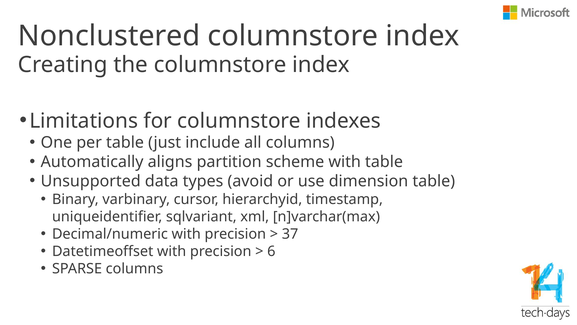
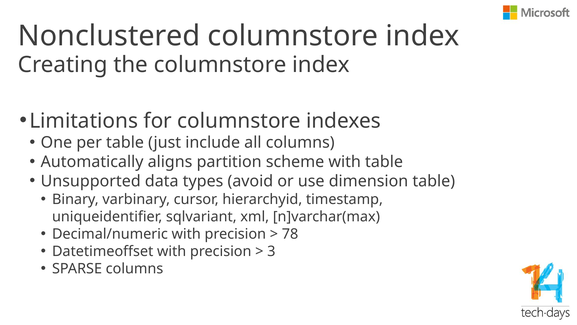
37: 37 -> 78 (290, 234)
6: 6 -> 3 (271, 251)
